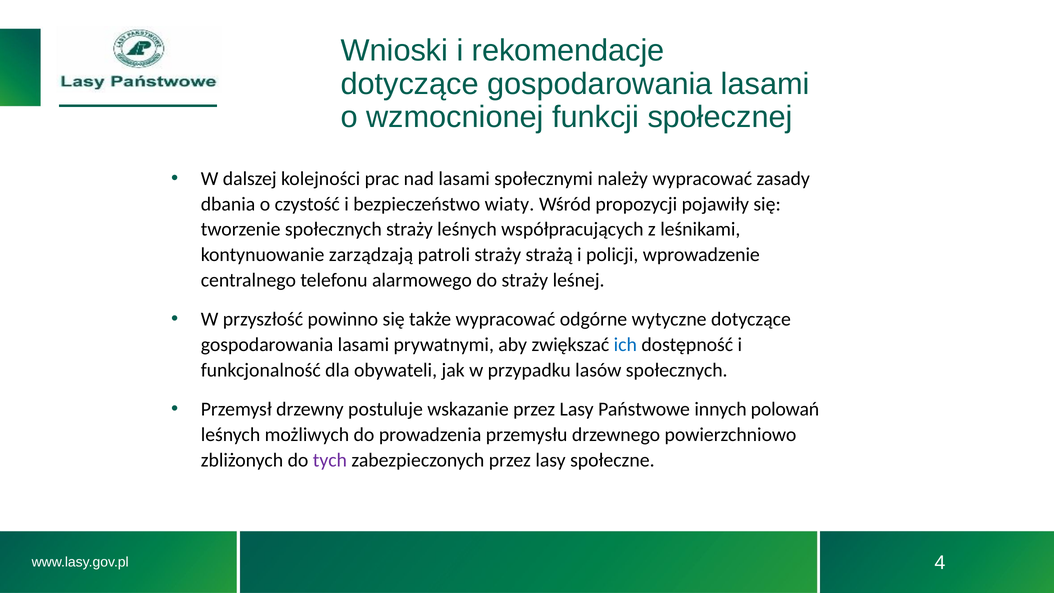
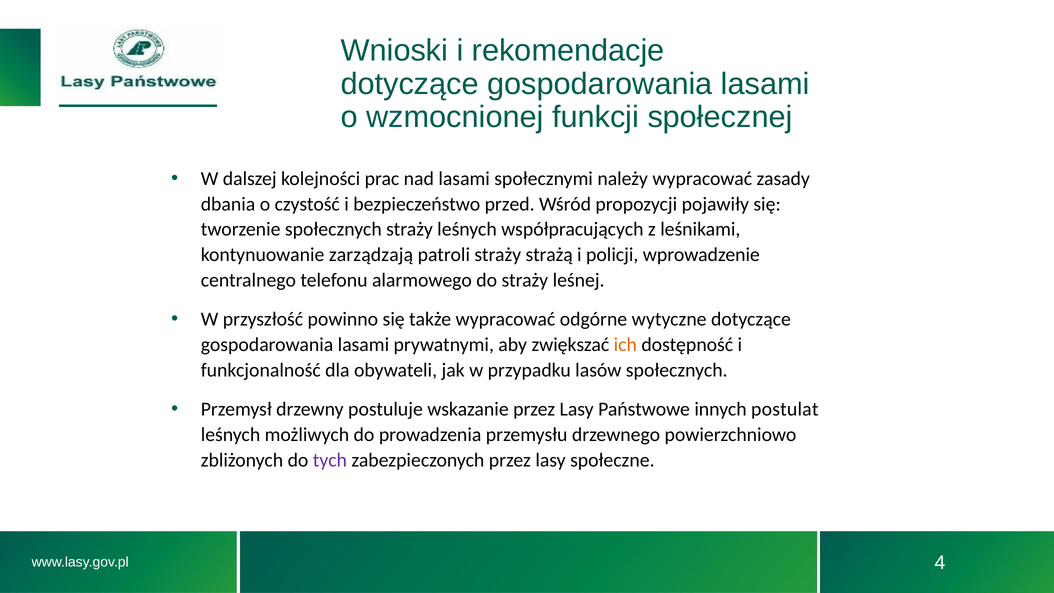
wiaty: wiaty -> przed (510, 204)
ich colour: blue -> orange (625, 345)
polowań: polowań -> postulat (785, 409)
